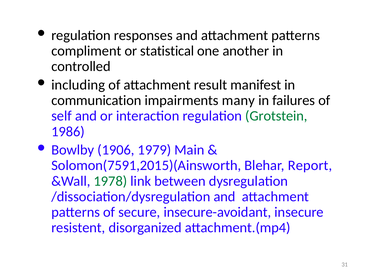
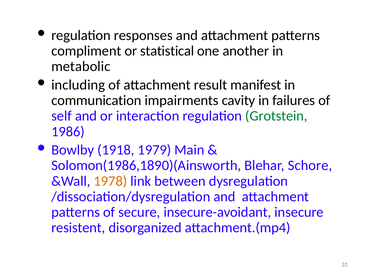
controlled: controlled -> metabolic (81, 67)
many: many -> cavity (238, 101)
1906: 1906 -> 1918 (116, 150)
Solomon(7591,2015)(Ainsworth: Solomon(7591,2015)(Ainsworth -> Solomon(1986,1890)(Ainsworth (146, 166)
Report: Report -> Schore (310, 166)
1978 colour: green -> orange (110, 181)
